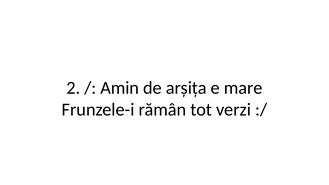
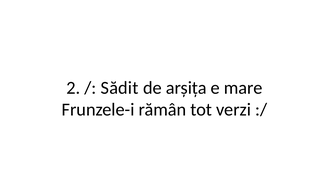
Amin: Amin -> Sădit (120, 88)
